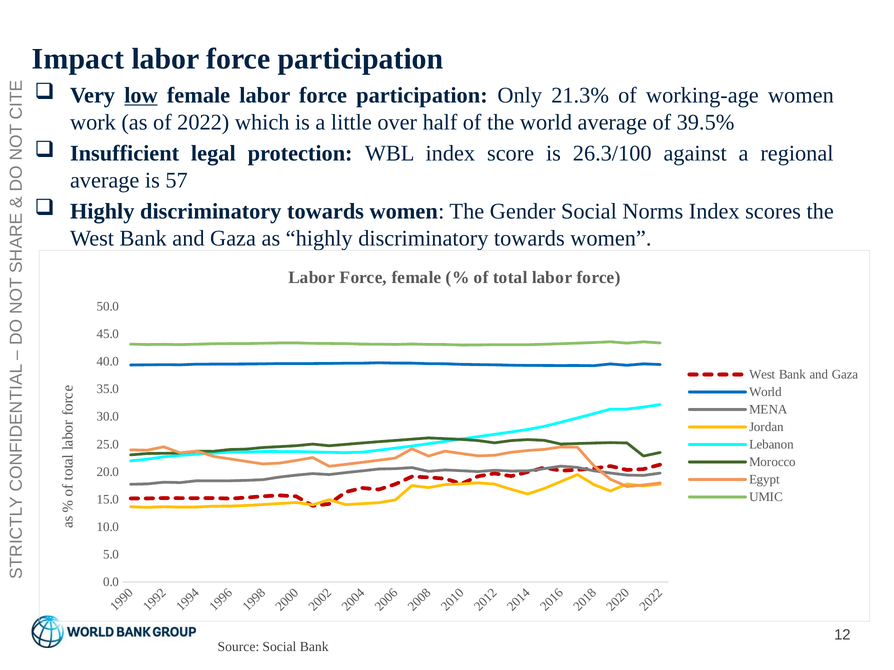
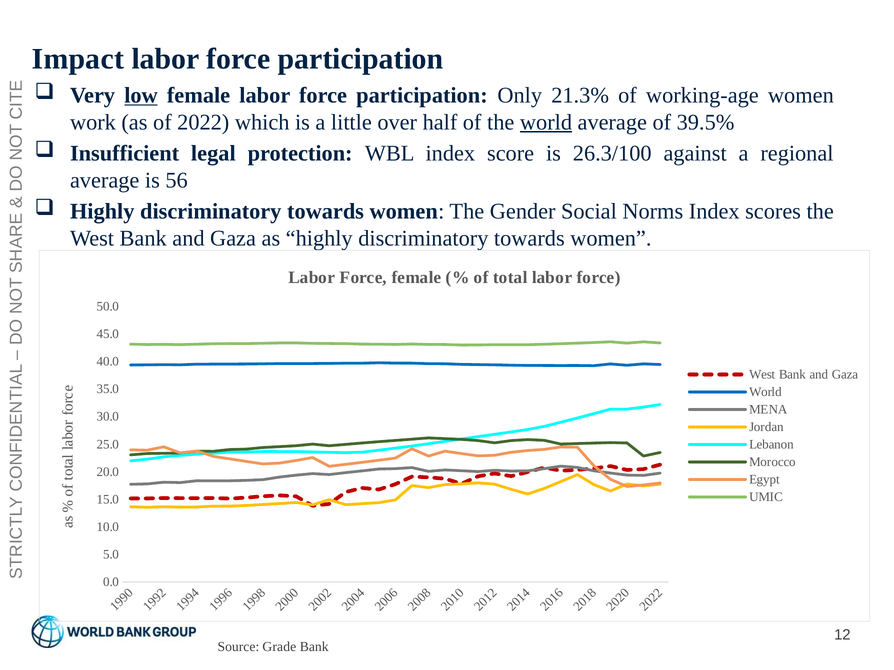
world underline: none -> present (546, 122)
57: 57 -> 56 (177, 180)
Source Social: Social -> Grade (279, 647)
